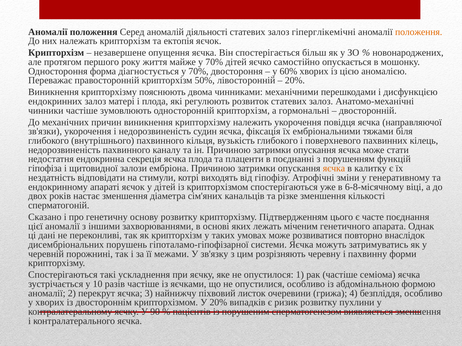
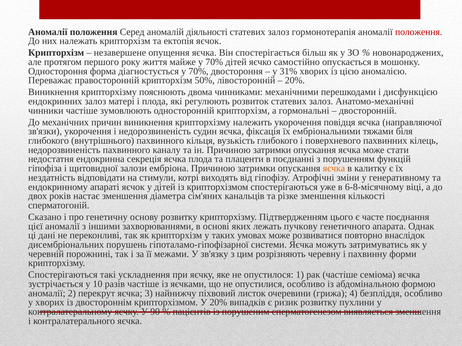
гіперглікемічні: гіперглікемічні -> гормонотерапія (324, 32)
положення colour: orange -> red (419, 32)
60%: 60% -> 31% (288, 71)
міченим: міченим -> пучкову (301, 227)
